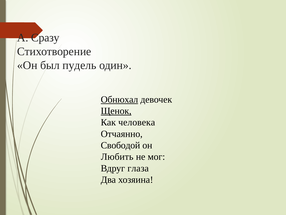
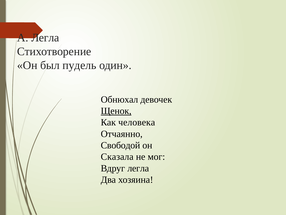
А Сразу: Сразу -> Легла (45, 38)
Обнюхал underline: present -> none (119, 99)
Любить: Любить -> Сказала (117, 156)
Вдруг глаза: глаза -> легла (138, 168)
